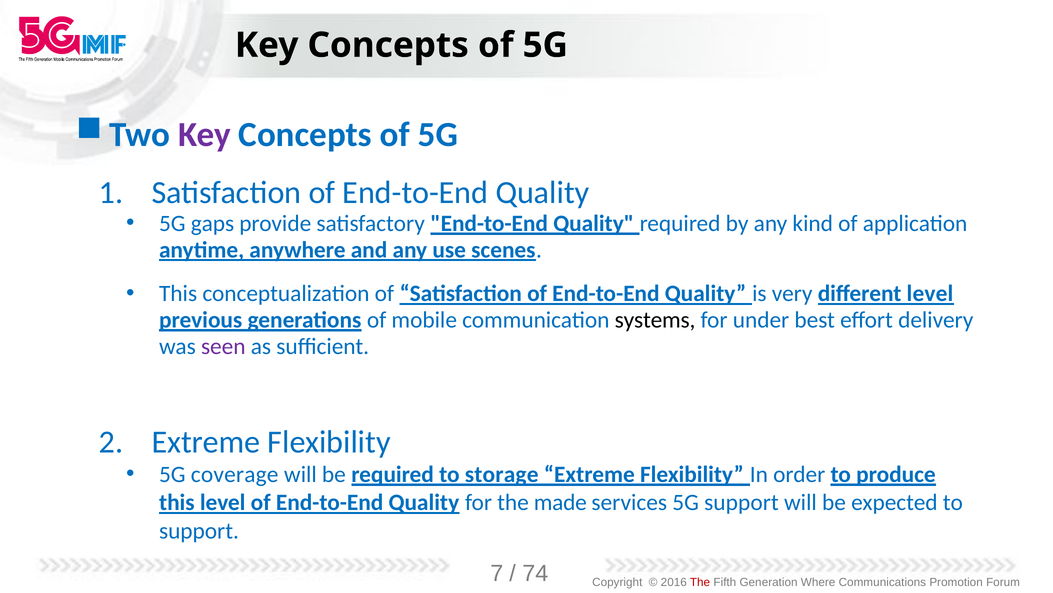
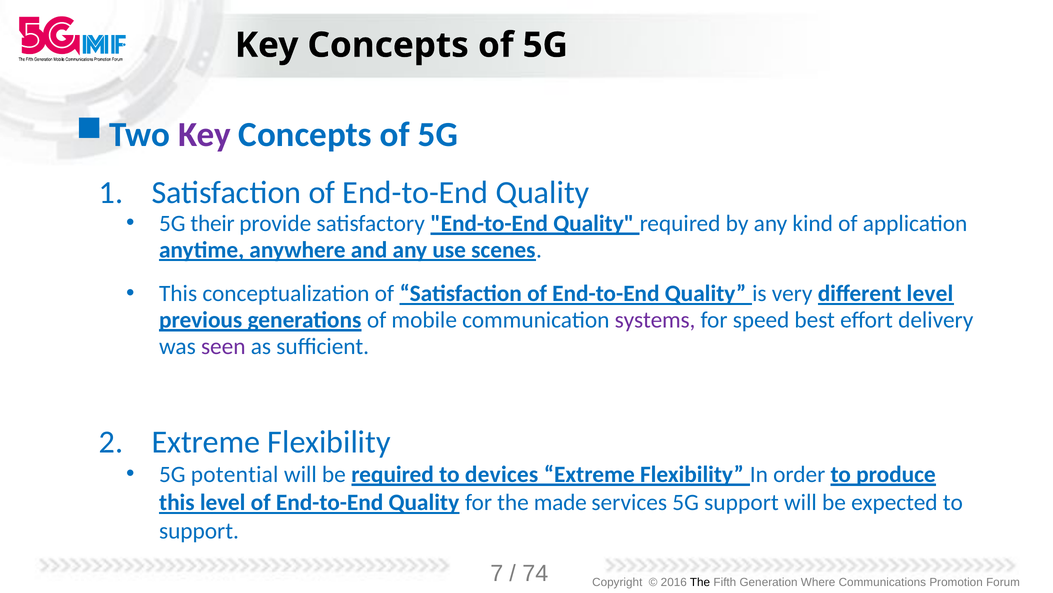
gaps: gaps -> their (213, 223)
systems colour: black -> purple (655, 320)
under: under -> speed (761, 320)
coverage: coverage -> potential (235, 474)
storage: storage -> devices (502, 474)
The colour: red -> black (700, 582)
